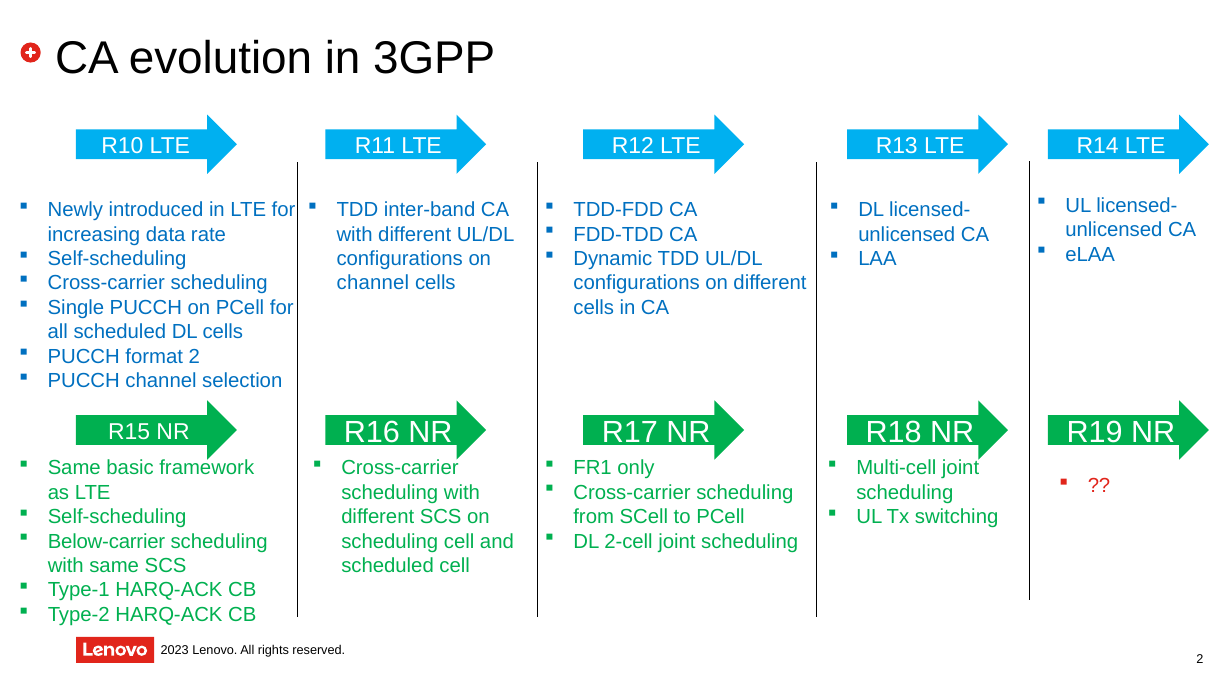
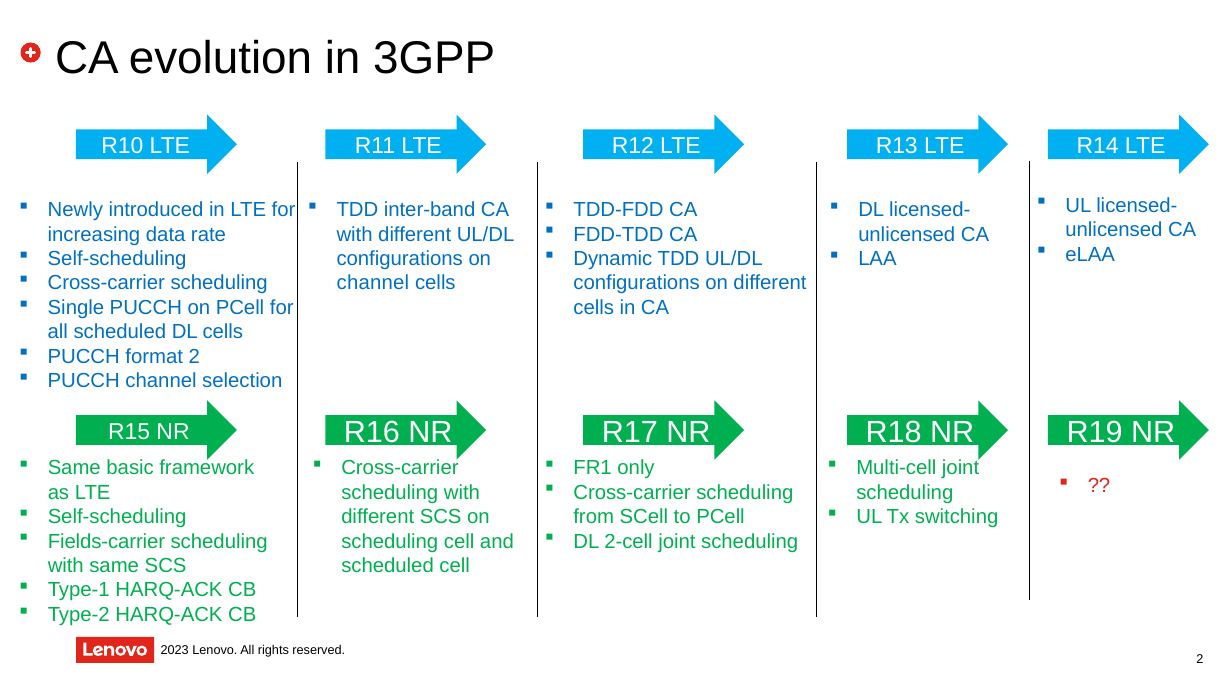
Below-carrier: Below-carrier -> Fields-carrier (106, 541)
